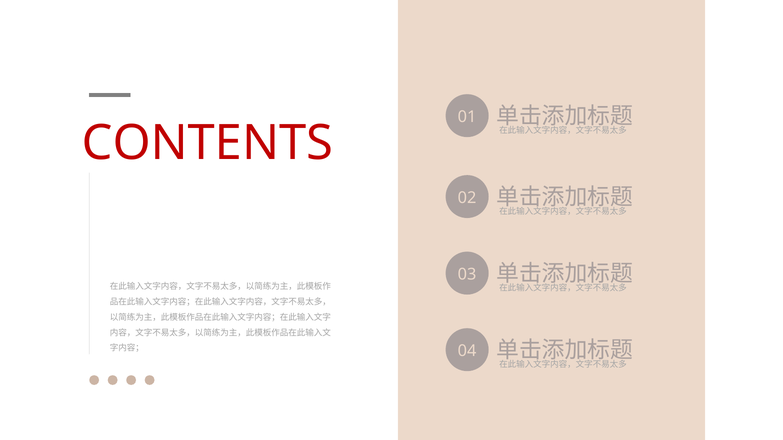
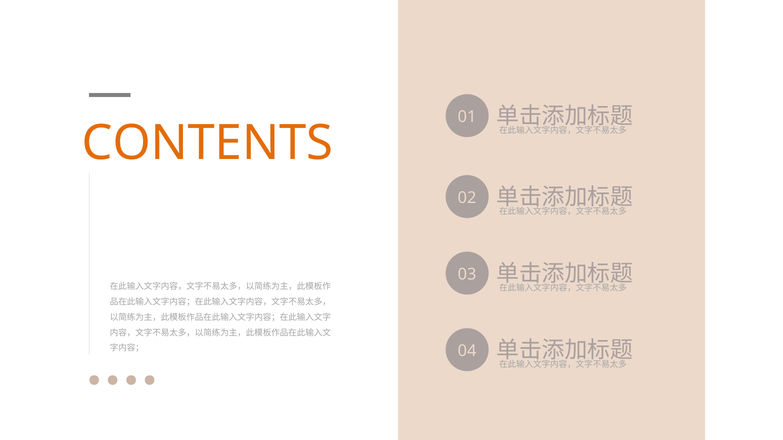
CONTENTS colour: red -> orange (207, 143)
